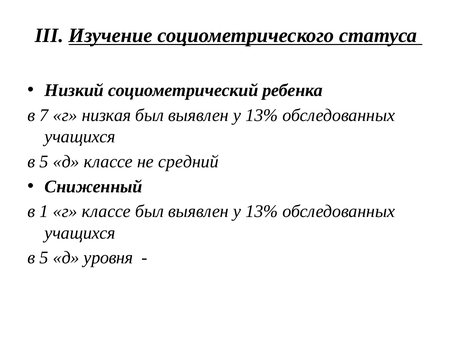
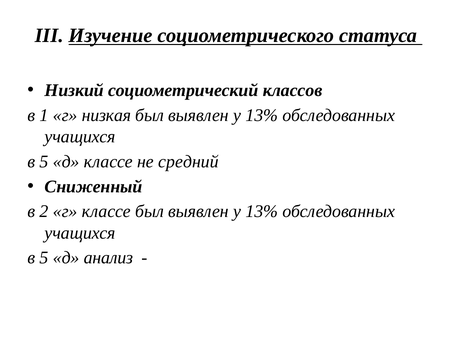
ребенка: ребенка -> классов (293, 90)
7: 7 -> 1 (44, 115)
1: 1 -> 2 (44, 211)
уровня: уровня -> анализ (108, 258)
